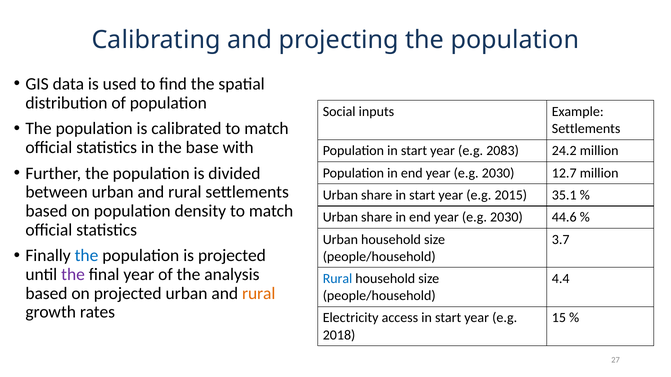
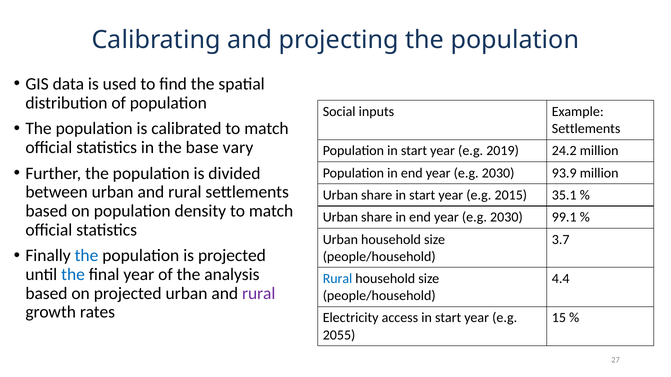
with: with -> vary (238, 148)
2083: 2083 -> 2019 (503, 151)
12.7: 12.7 -> 93.9 (564, 173)
44.6: 44.6 -> 99.1 (564, 218)
the colour: purple -> blue (73, 275)
rural colour: orange -> purple (259, 294)
2018: 2018 -> 2055 (339, 335)
